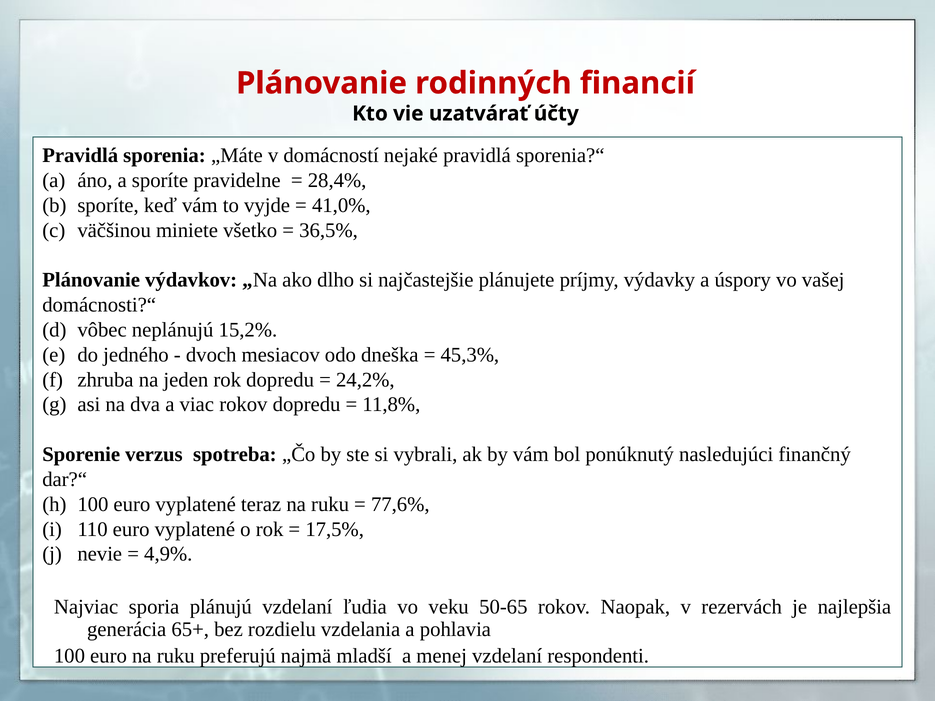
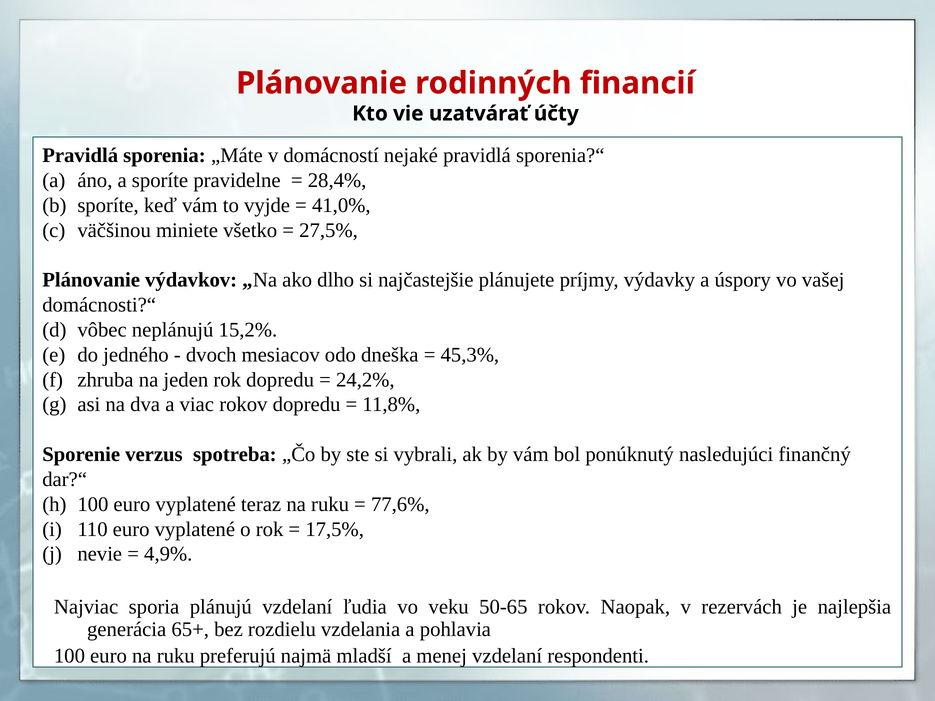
36,5%: 36,5% -> 27,5% (329, 230)
